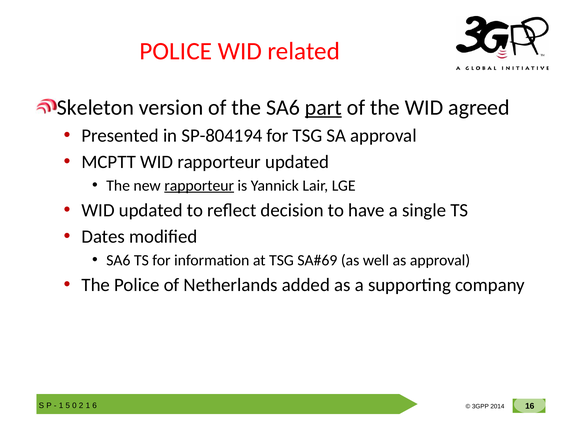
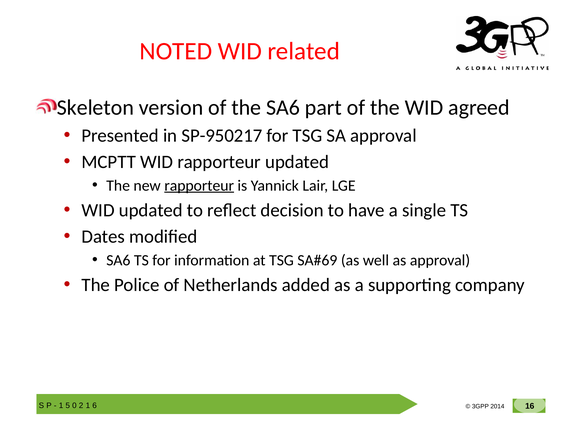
POLICE: POLICE -> NOTED (176, 51)
part underline: present -> none (323, 107)
SP-804194: SP-804194 -> SP-950217 (222, 135)
